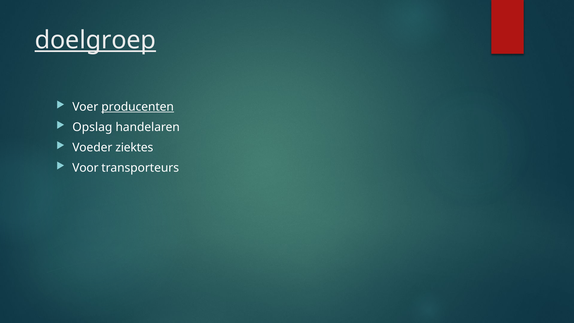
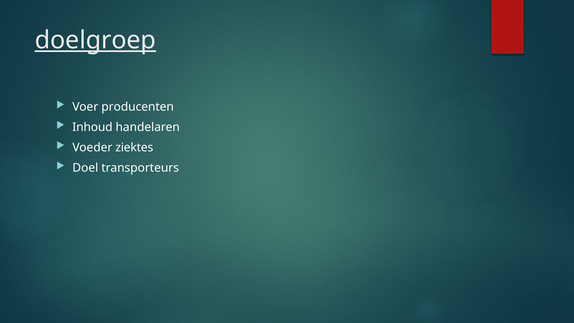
producenten underline: present -> none (138, 107)
Opslag: Opslag -> Inhoud (92, 127)
Voor: Voor -> Doel (85, 168)
